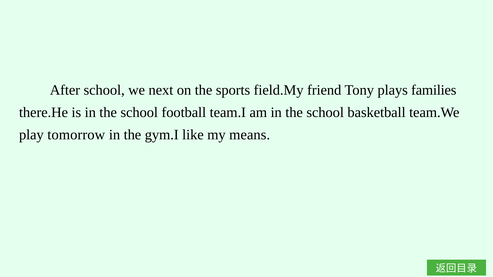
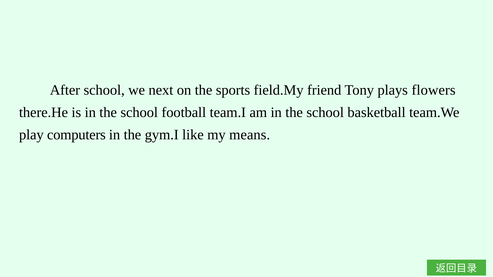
families: families -> flowers (434, 90)
tomorrow: tomorrow -> computers (76, 135)
